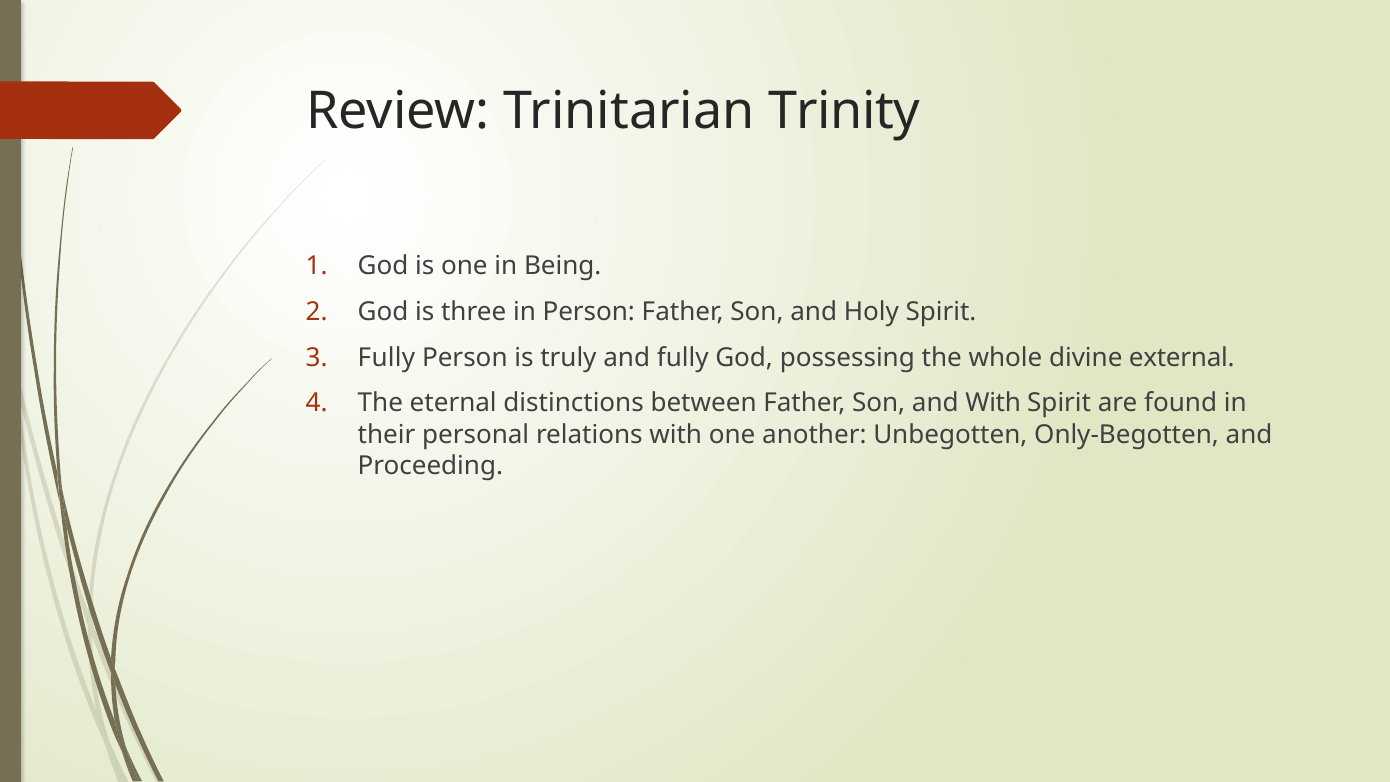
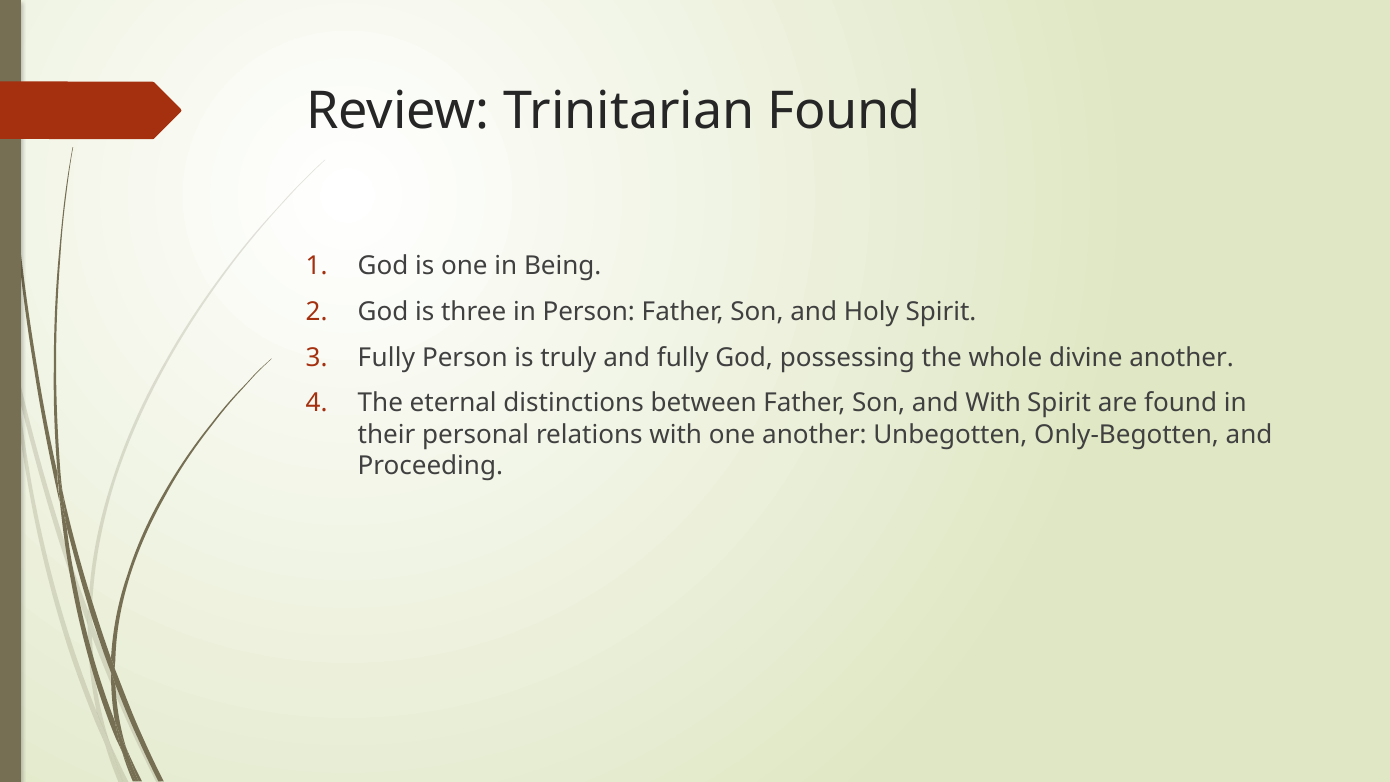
Trinitarian Trinity: Trinity -> Found (844, 111)
divine external: external -> another (1182, 357)
